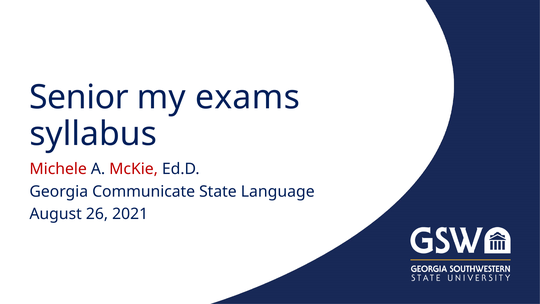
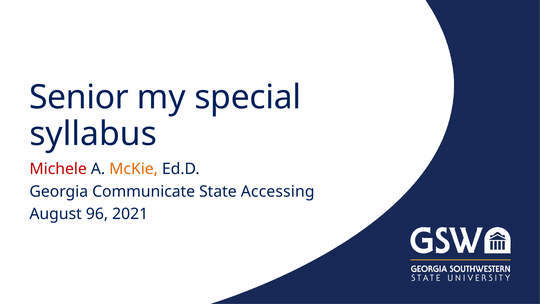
exams: exams -> special (248, 97)
McKie colour: red -> orange (134, 169)
Language: Language -> Accessing (278, 191)
26: 26 -> 96 (97, 214)
